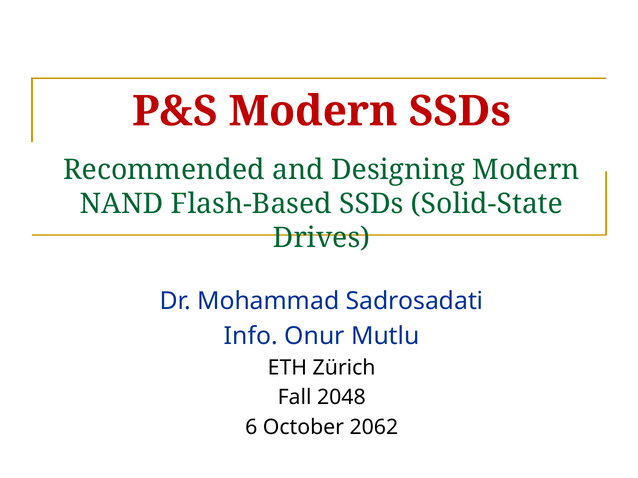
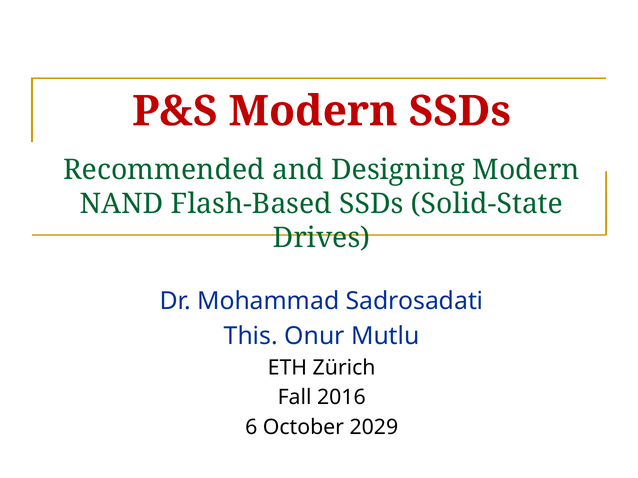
Info: Info -> This (251, 336)
2048: 2048 -> 2016 (341, 398)
2062: 2062 -> 2029 (374, 428)
